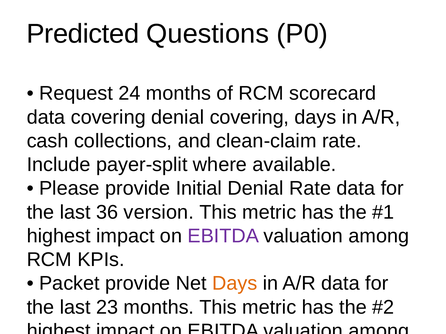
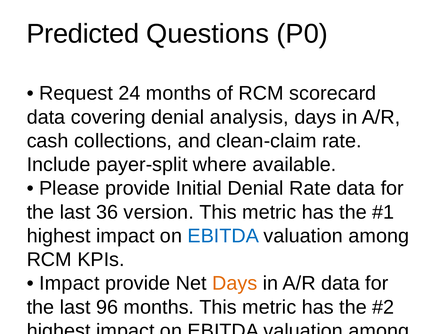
denial covering: covering -> analysis (249, 117)
EBITDA colour: purple -> blue (223, 236)
Packet: Packet -> Impact (69, 284)
23: 23 -> 96 (107, 308)
